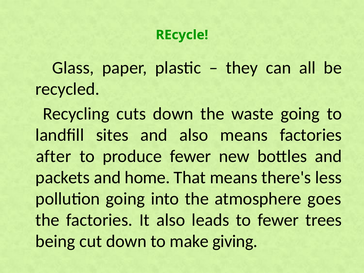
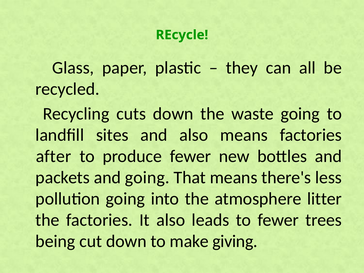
and home: home -> going (147, 178)
goes: goes -> litter (324, 199)
